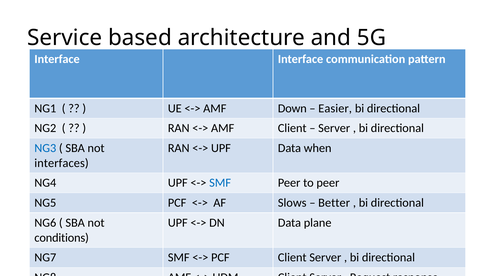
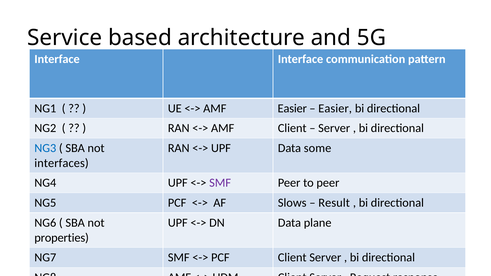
AMF Down: Down -> Easier (292, 108)
when: when -> some (318, 148)
SMF colour: blue -> purple (220, 183)
Better: Better -> Result (334, 203)
conditions: conditions -> properties (62, 238)
